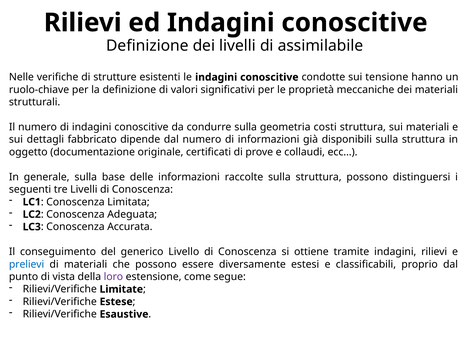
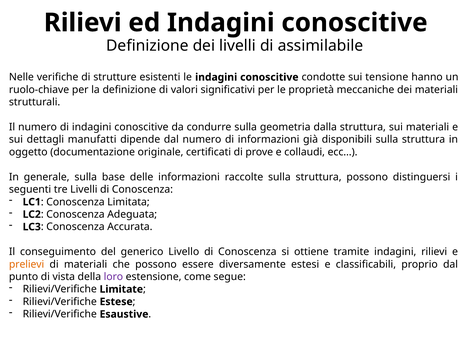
costi: costi -> dalla (325, 127)
fabbricato: fabbricato -> manufatti (92, 140)
prelievi colour: blue -> orange (27, 264)
